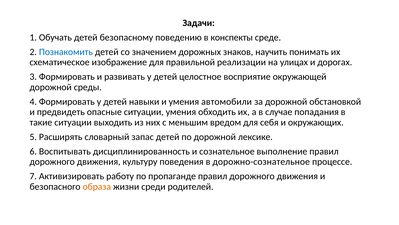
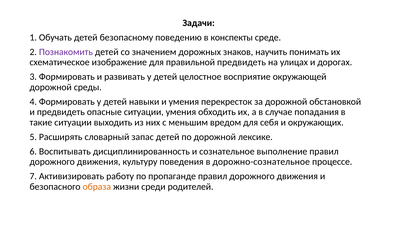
Познакомить colour: blue -> purple (66, 52)
правильной реализации: реализации -> предвидеть (241, 62)
автомобили: автомобили -> перекресток (227, 101)
